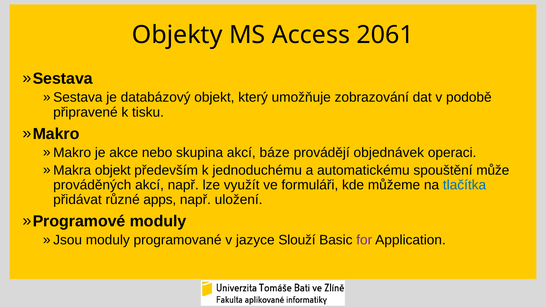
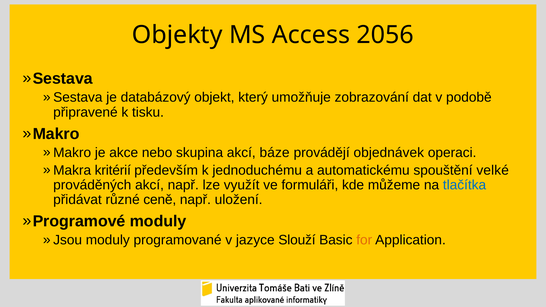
2061: 2061 -> 2056 (385, 35)
objekt: objekt -> kritérií (113, 170)
může: může -> velké (493, 170)
apps: apps -> ceně (160, 200)
for colour: purple -> orange (364, 240)
